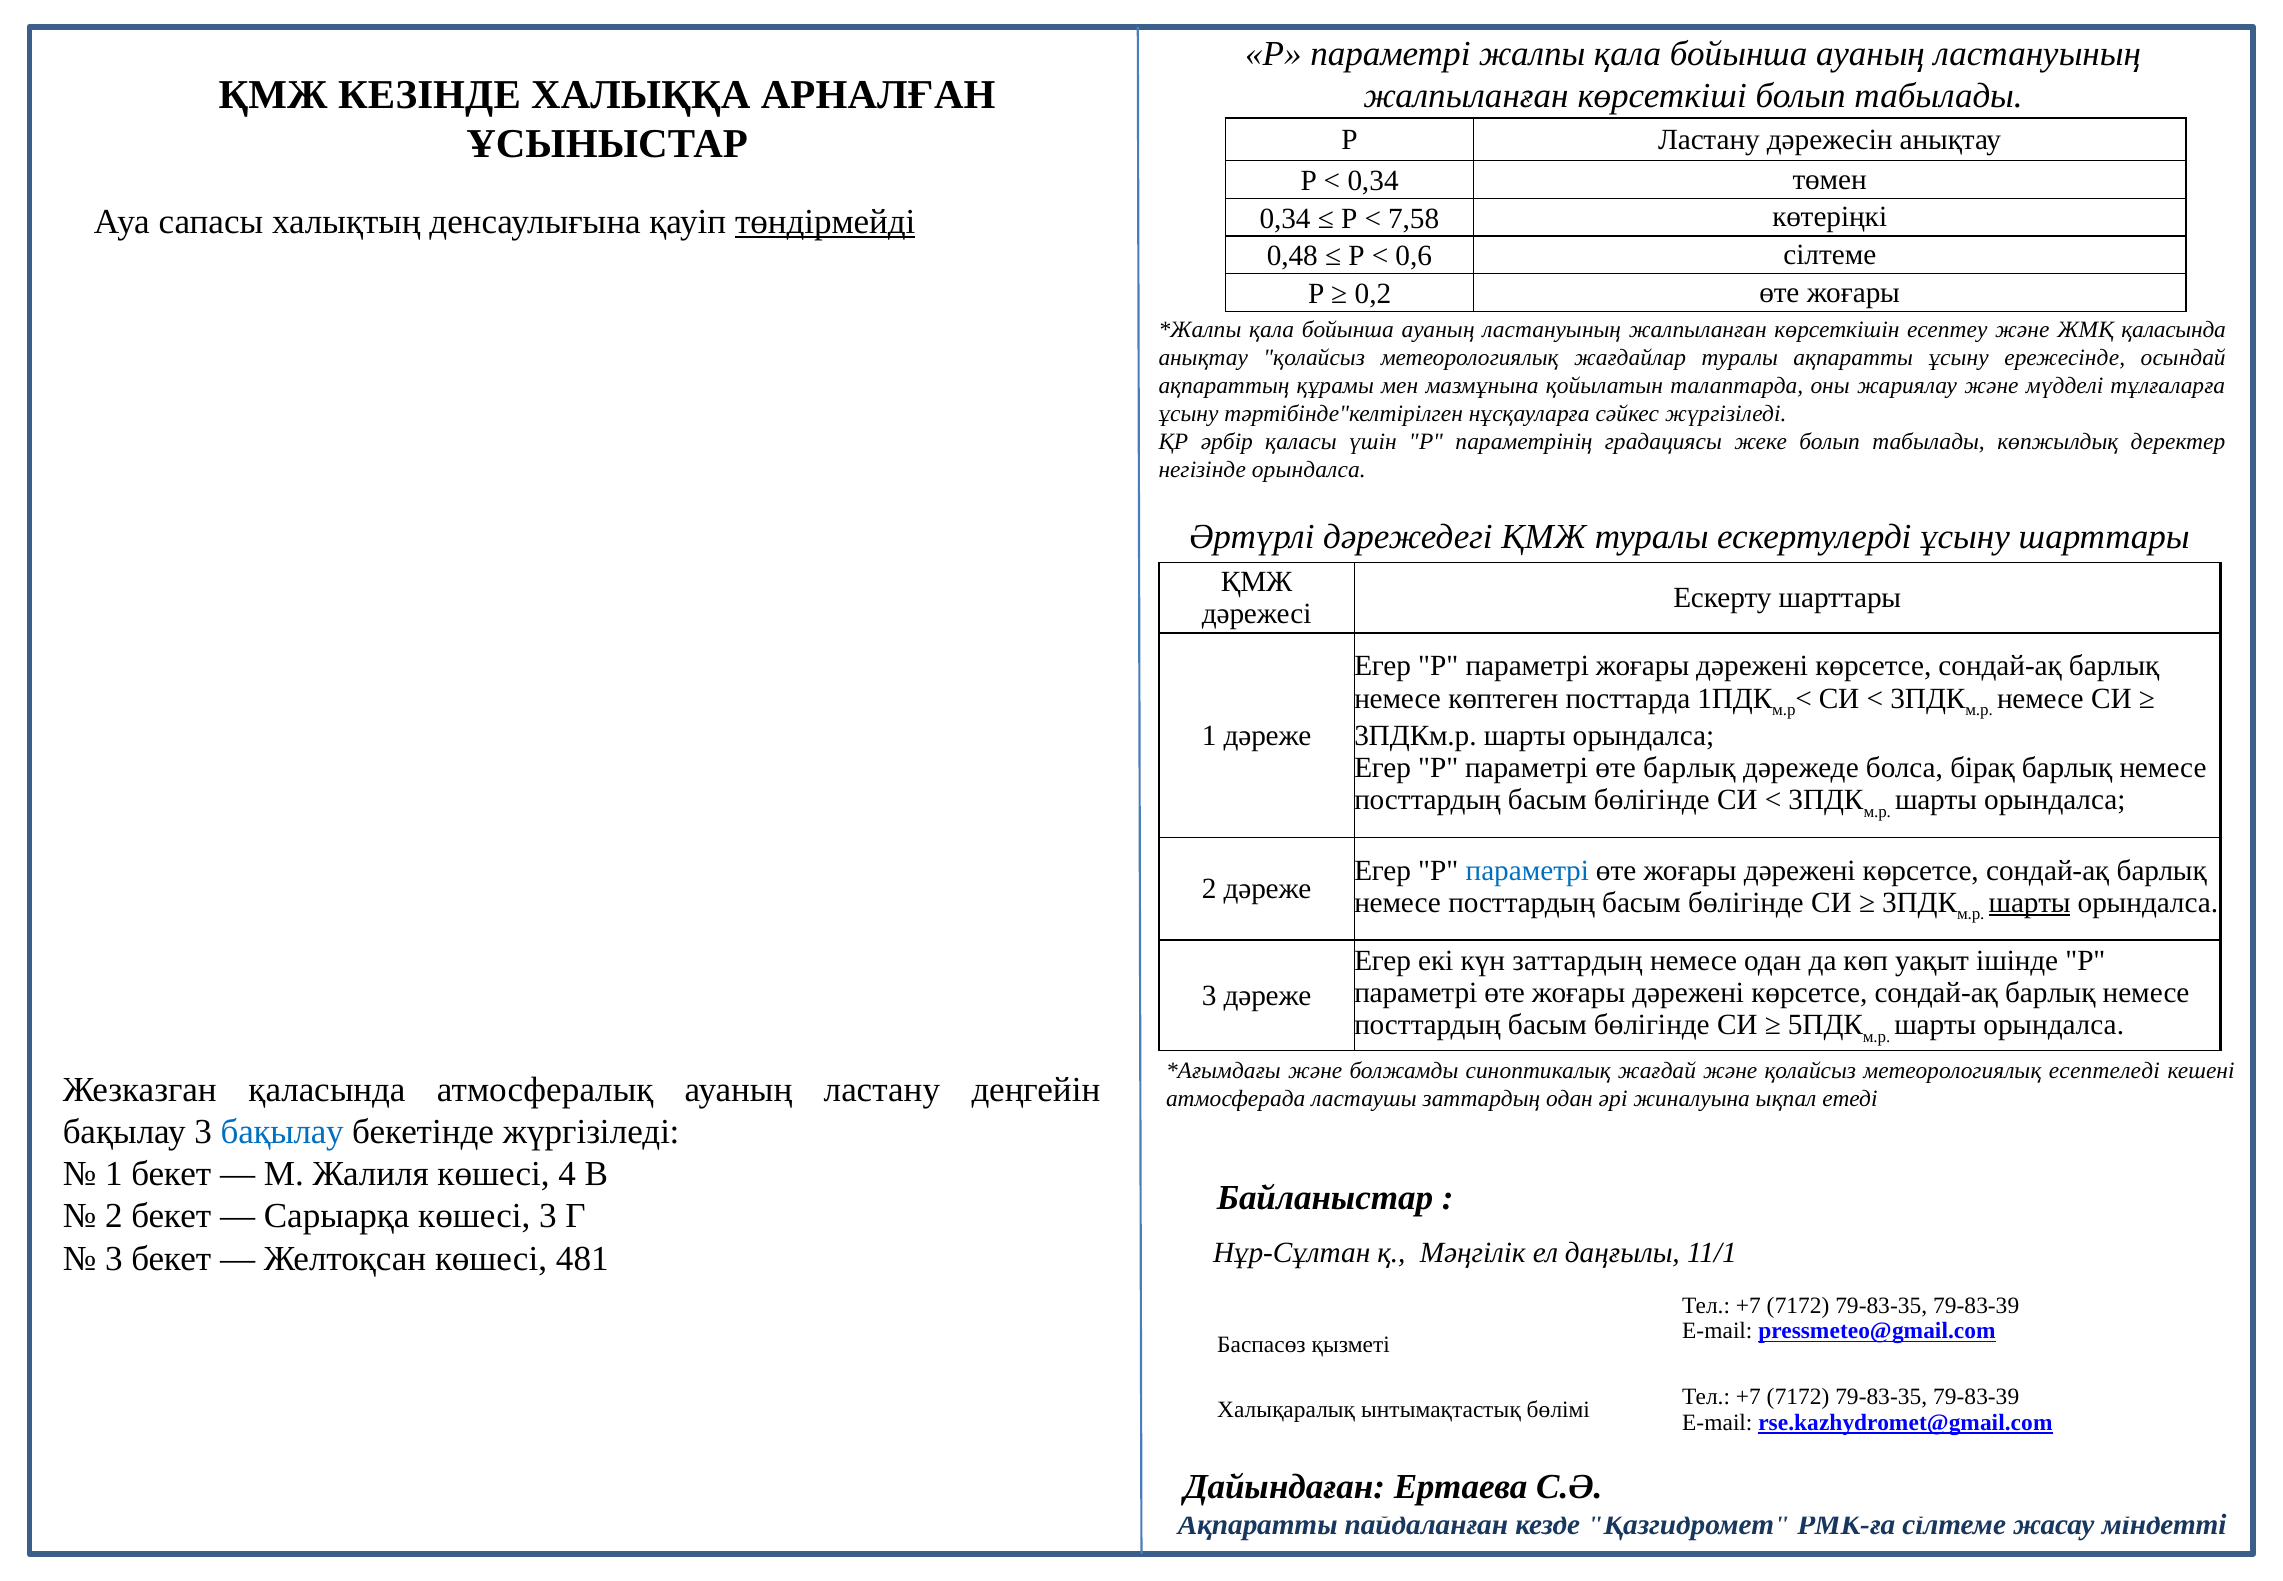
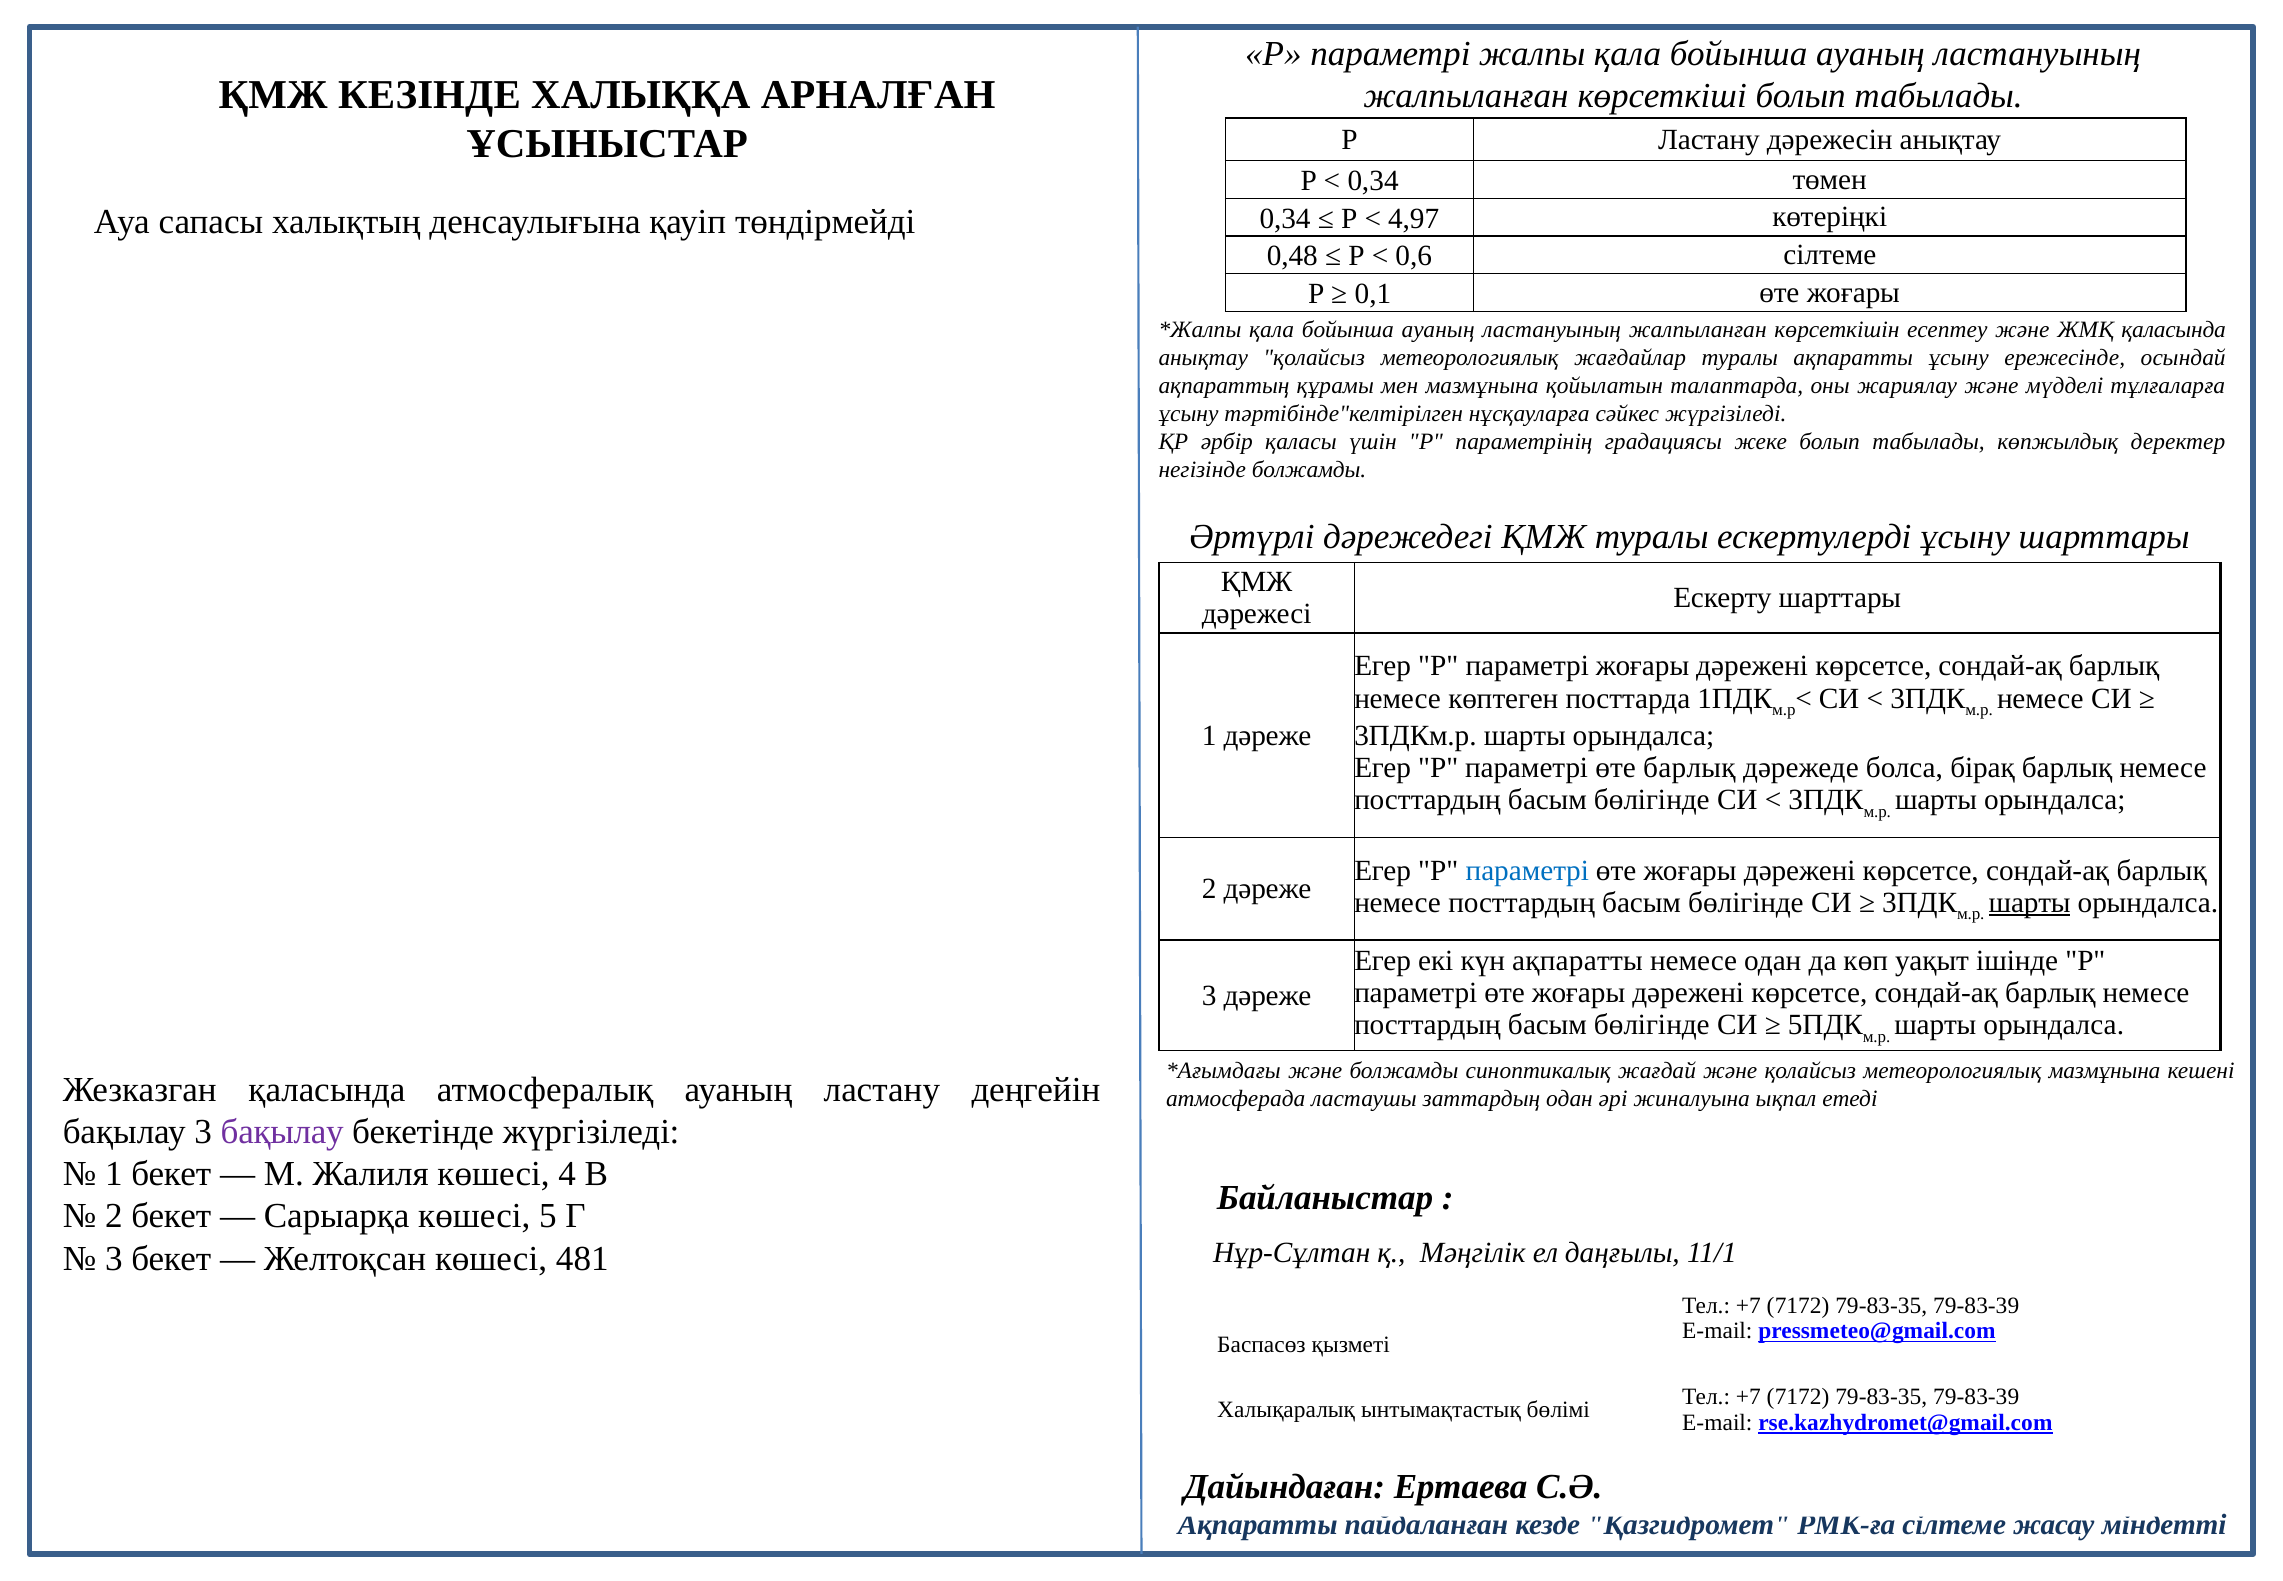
7,58: 7,58 -> 4,97 (1414, 218)
төндірмейді underline: present -> none (825, 222)
0,2: 0,2 -> 0,1 (1373, 294)
негізінде орындалса: орындалса -> болжамды (1309, 470)
күн заттардың: заттардың -> ақпаратты (1577, 960)
метеорологиялық есептеледі: есептеледі -> мазмұнына (2105, 1071)
бақылау colour: blue -> purple (282, 1132)
көшесі 3: 3 -> 5 (548, 1216)
